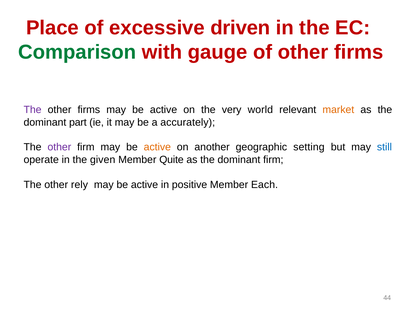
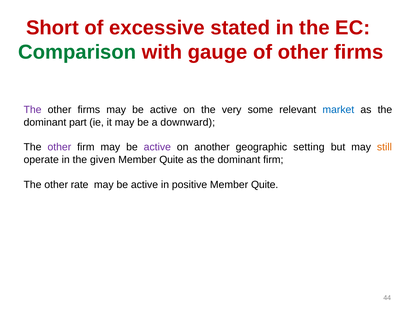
Place: Place -> Short (52, 28)
driven: driven -> stated (240, 28)
world: world -> some (260, 110)
market colour: orange -> blue (338, 110)
accurately: accurately -> downward (188, 122)
active colour: orange -> purple (157, 147)
still colour: blue -> orange (384, 147)
rely: rely -> rate (80, 185)
Each: Each -> Quite (265, 185)
